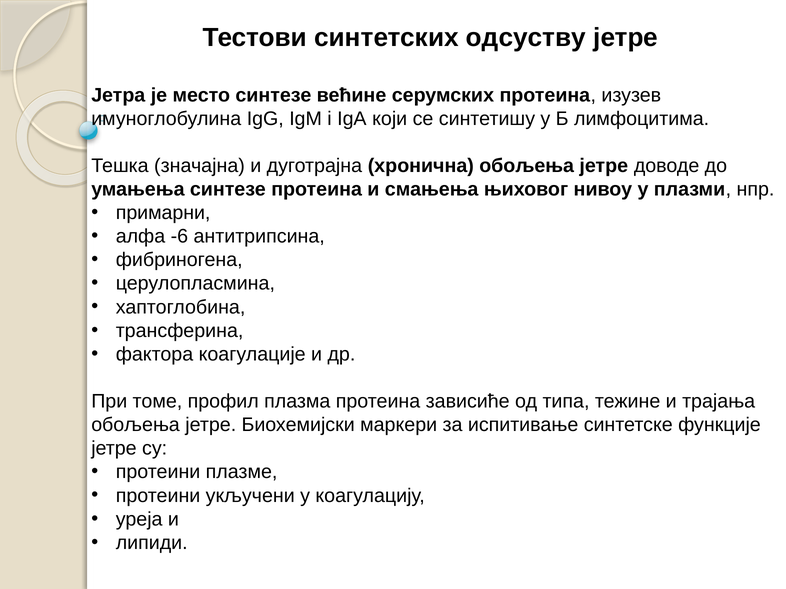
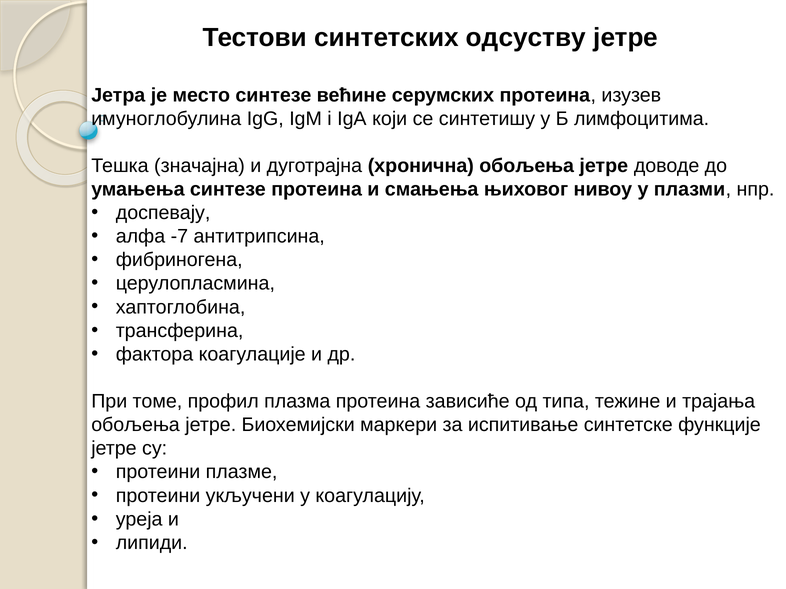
примарни: примарни -> доспевају (163, 213)
-6: -6 -> -7 (179, 237)
